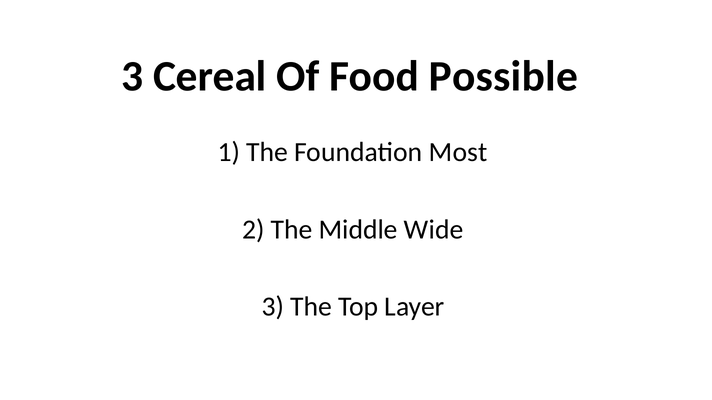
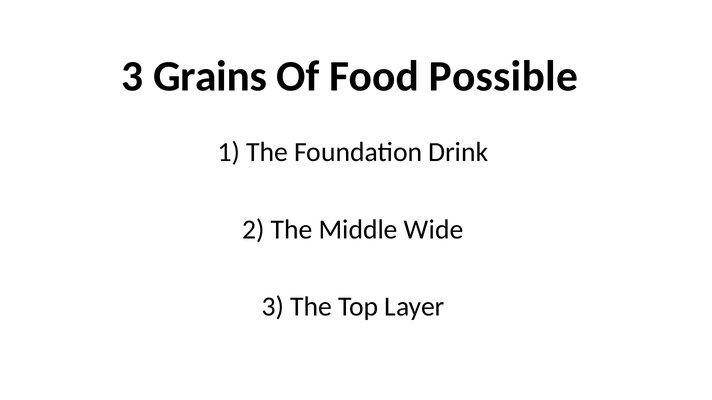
Cereal: Cereal -> Grains (210, 76)
Most: Most -> Drink (458, 152)
